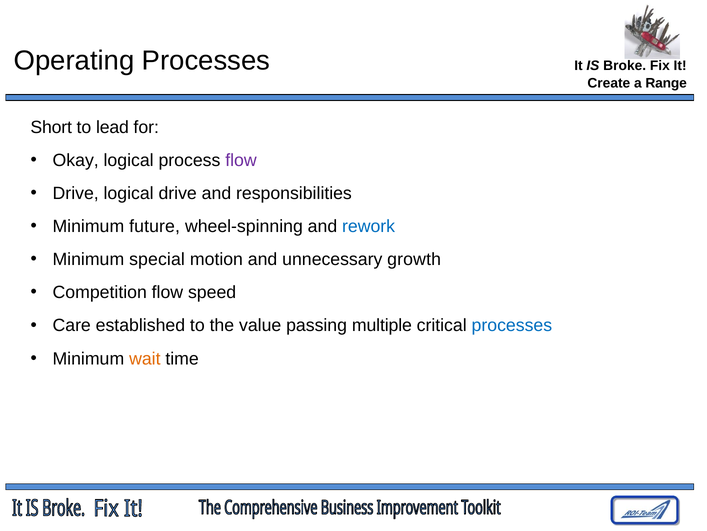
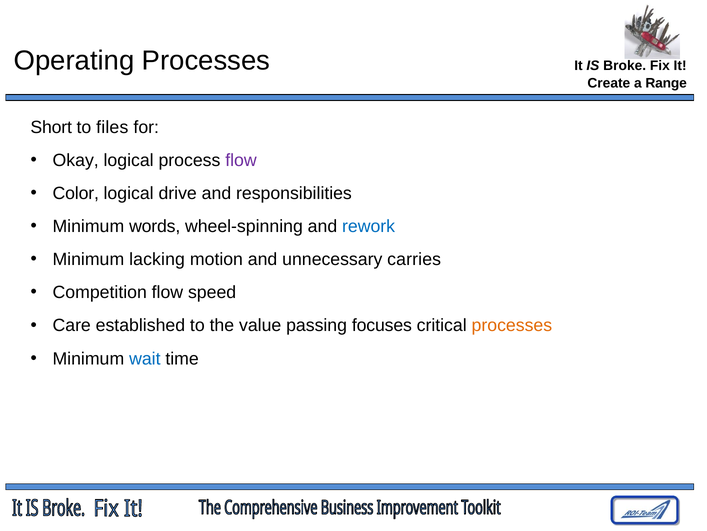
lead: lead -> files (112, 127)
Drive: Drive -> Color (76, 193)
future: future -> words (155, 226)
special: special -> lacking (157, 259)
growth: growth -> carries (414, 259)
multiple: multiple -> focuses (382, 325)
processes colour: blue -> orange (512, 325)
wait colour: orange -> blue (145, 358)
